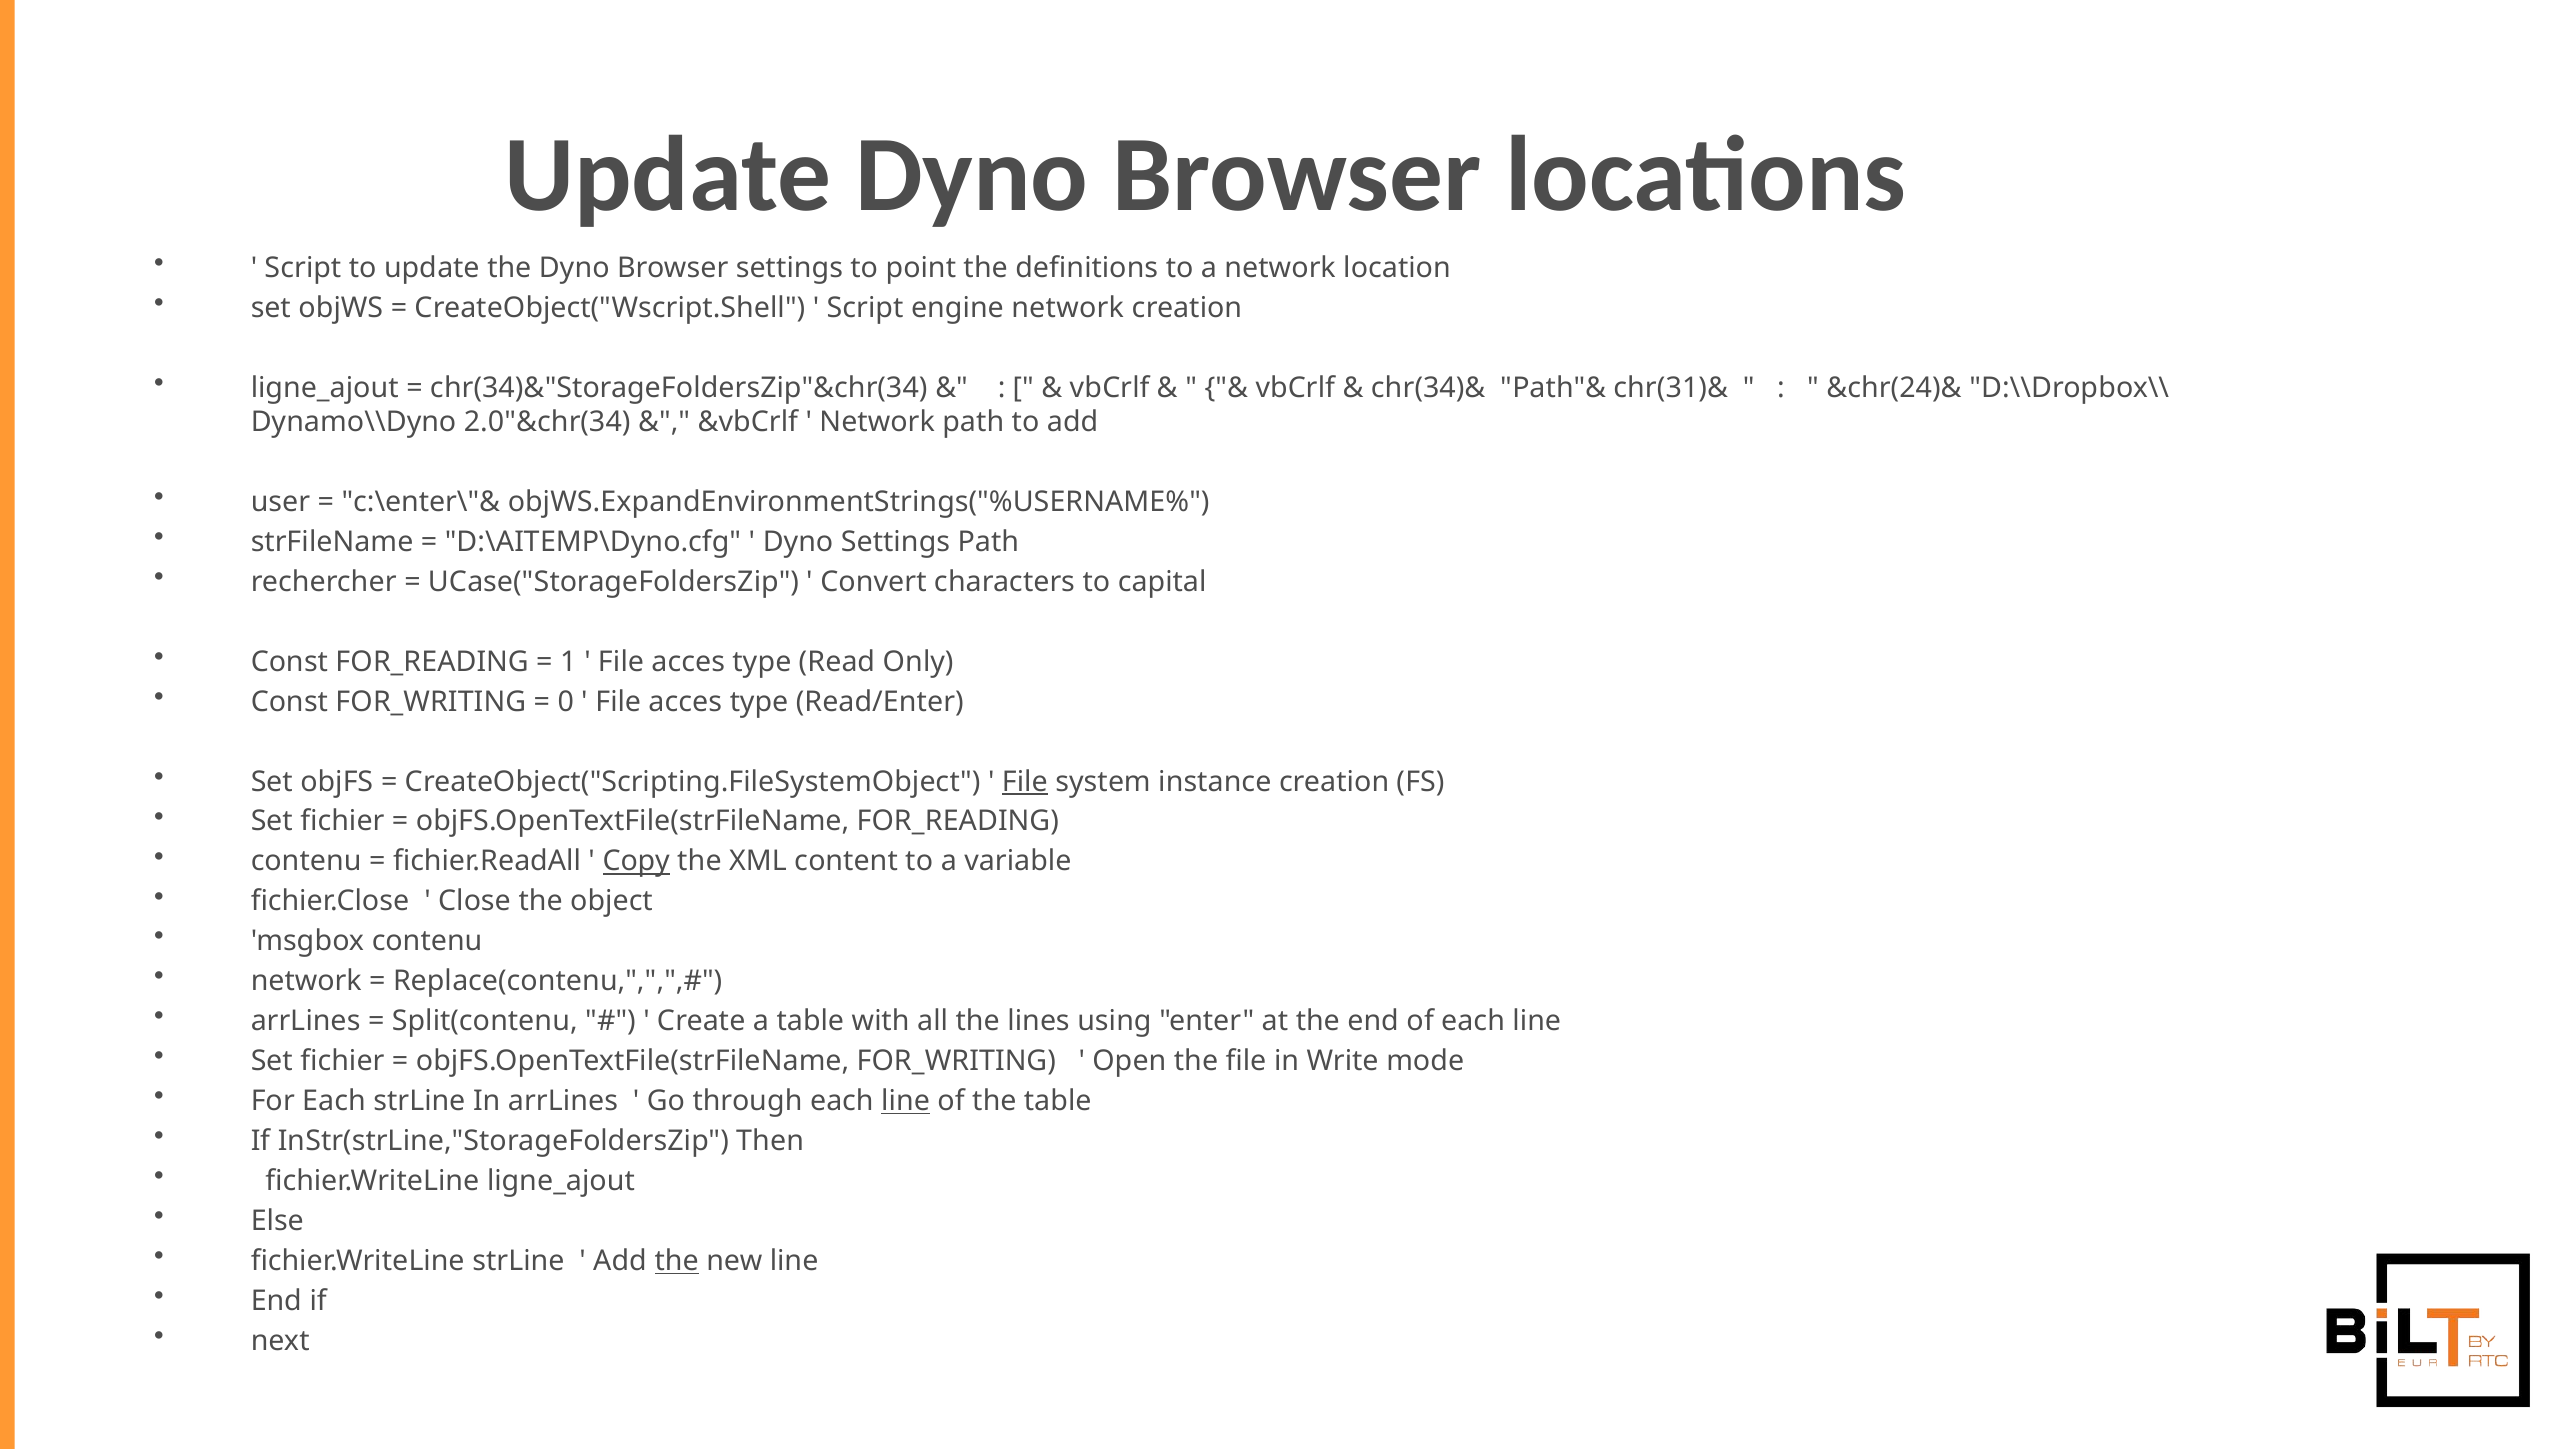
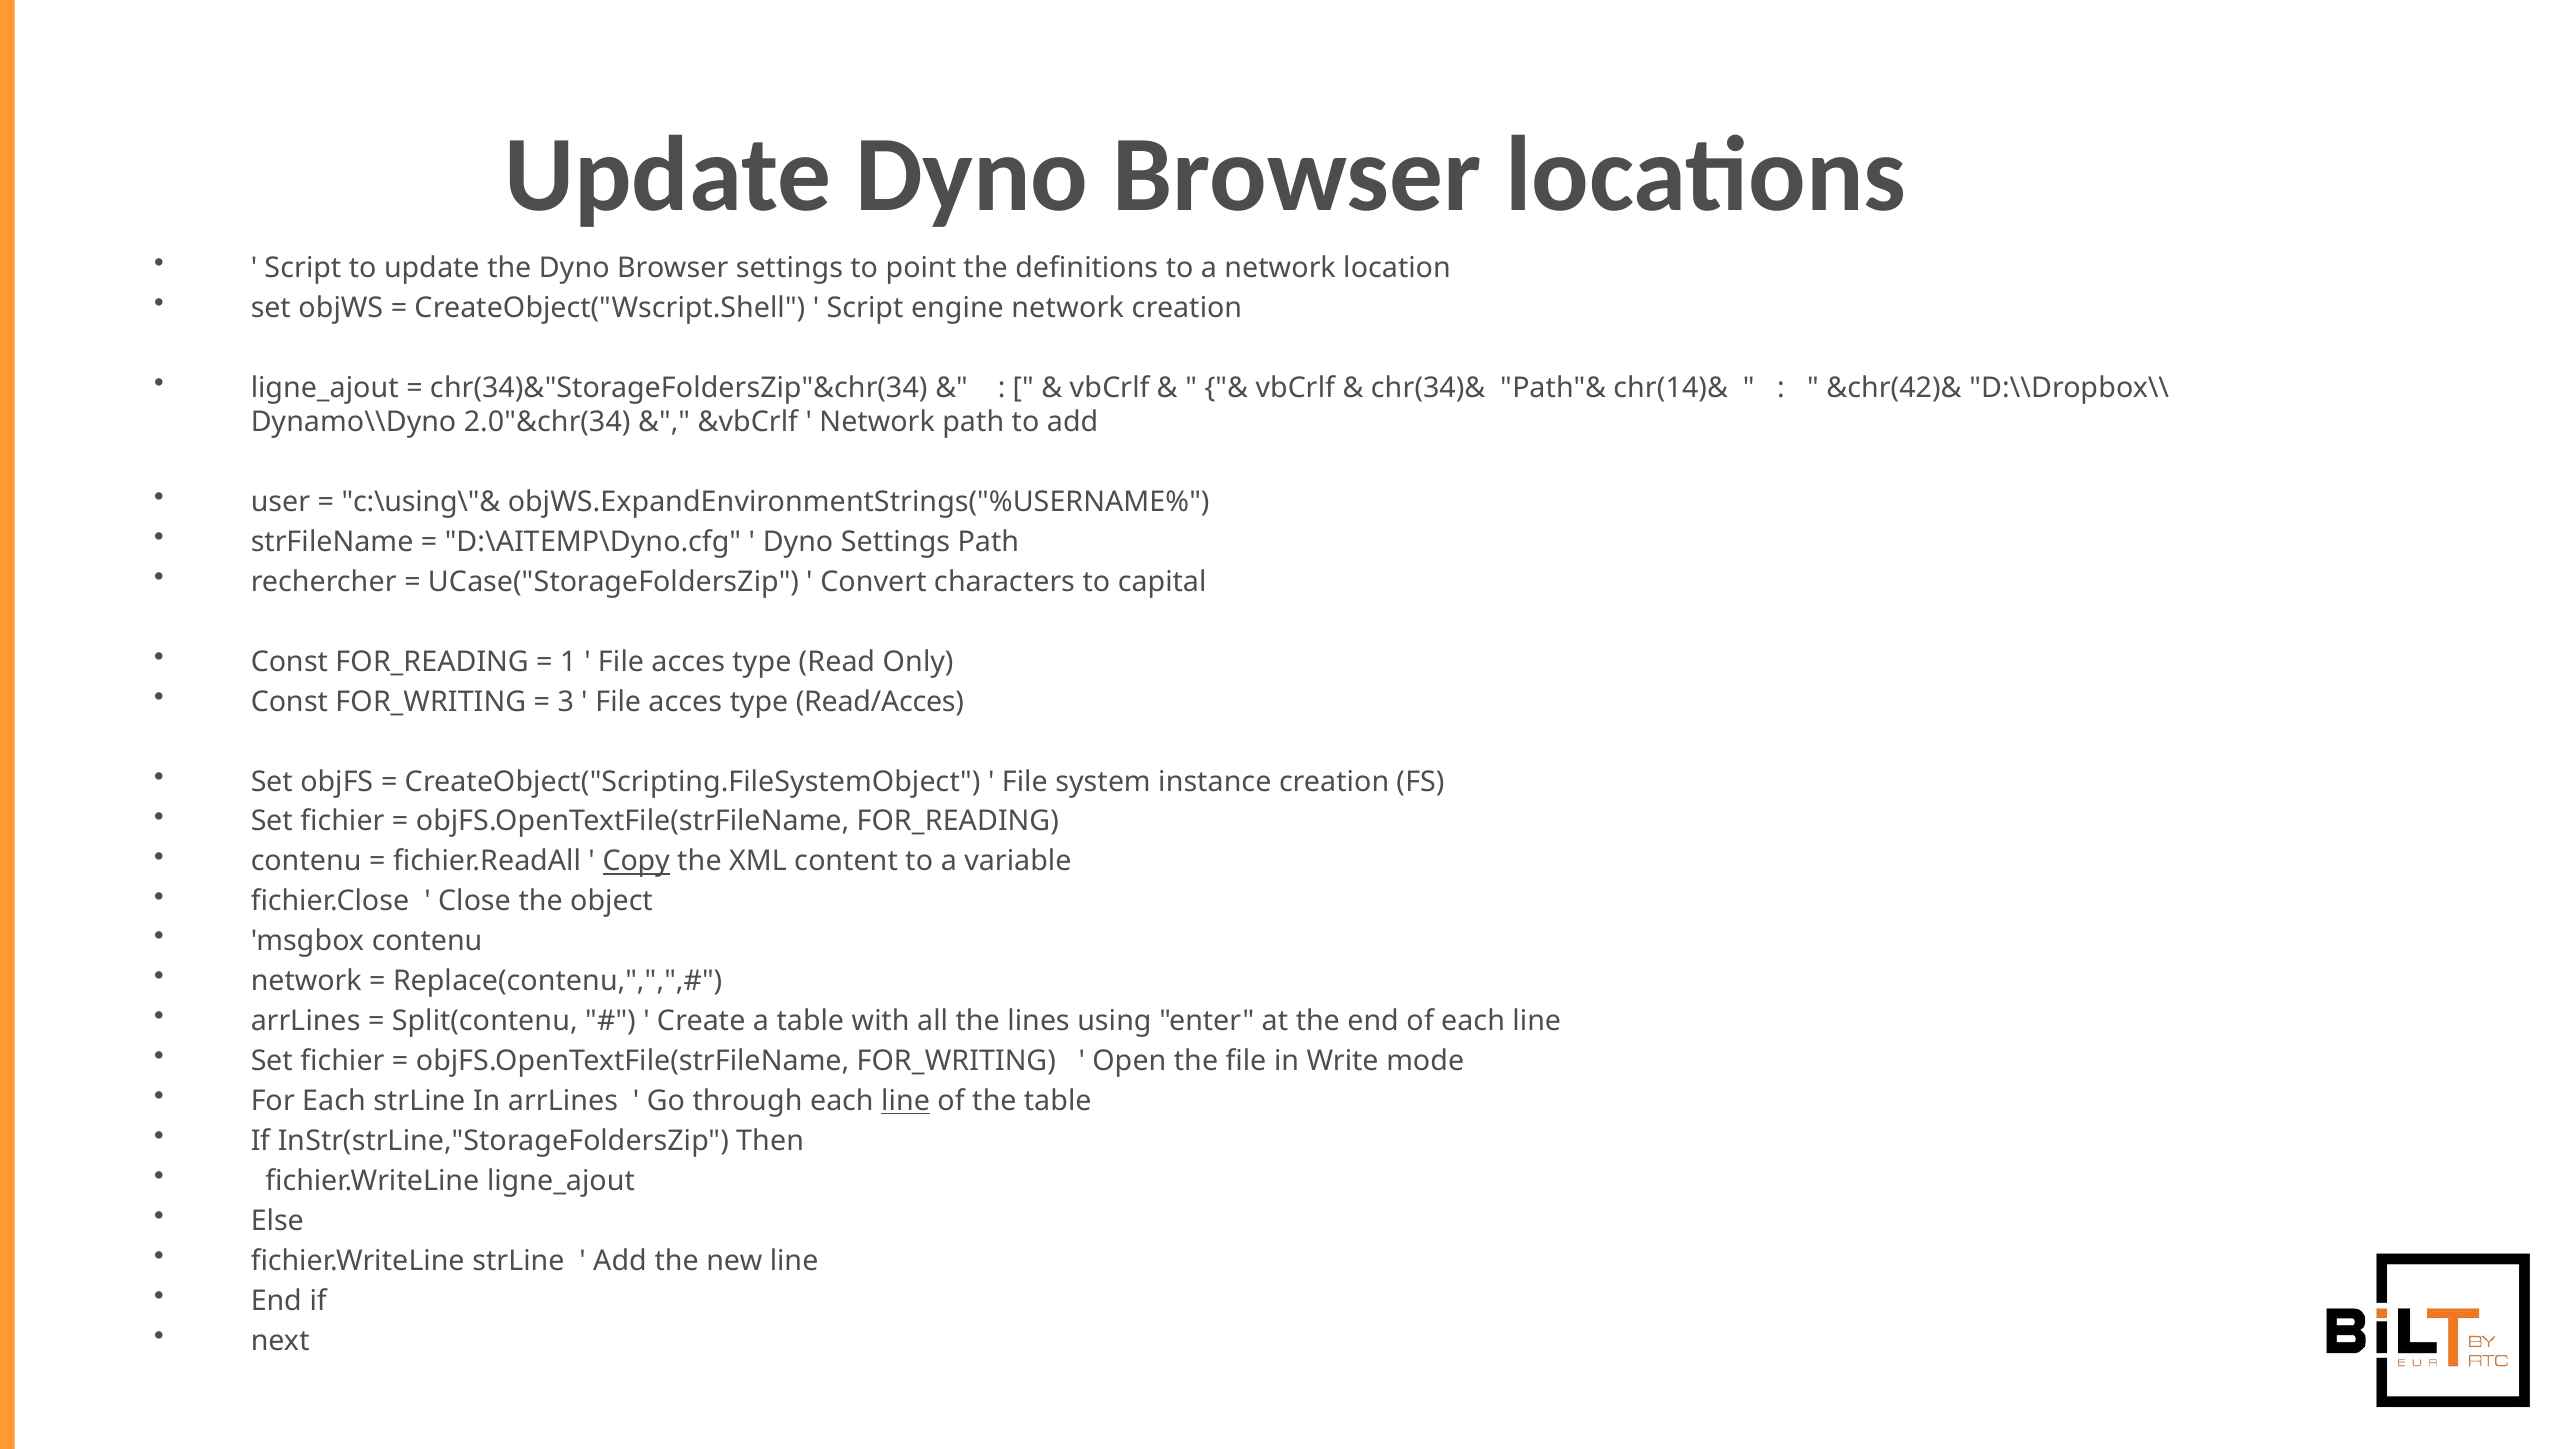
chr(31)&: chr(31)& -> chr(14)& (1671, 388)
&chr(24)&: &chr(24)& -> &chr(42)& (1894, 388)
c:\enter\"&: c:\enter\"& -> c:\using\"& (421, 502)
0: 0 -> 3 (566, 702)
Read/Enter: Read/Enter -> Read/Acces (880, 702)
File underline: present -> none (1025, 782)
the underline: present -> none (677, 1261)
